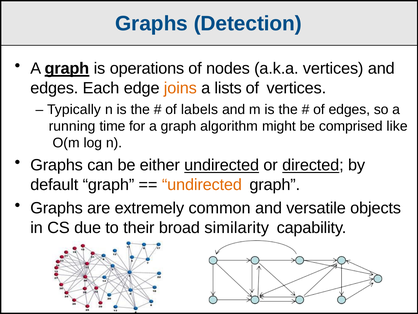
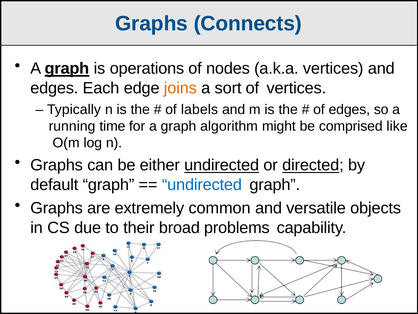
Detection: Detection -> Connects (248, 24)
lists: lists -> sort (228, 88)
undirected colour: orange -> blue (202, 184)
similarity: similarity -> problems (237, 227)
